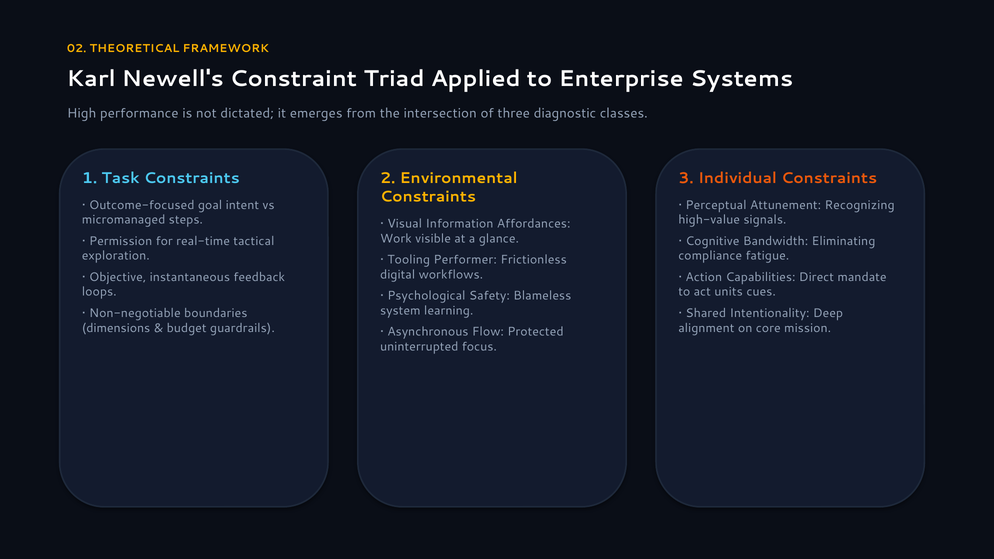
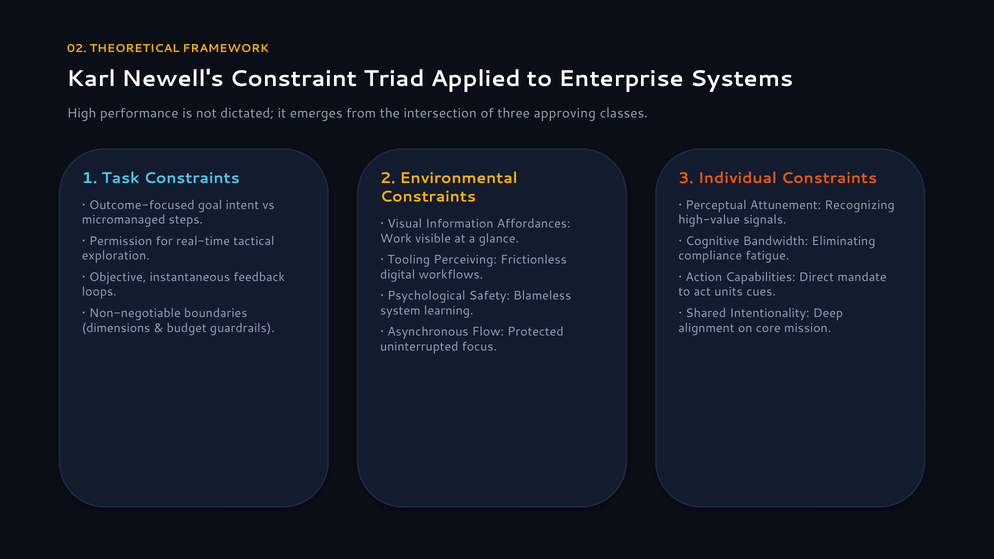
diagnostic: diagnostic -> approving (565, 113)
Performer: Performer -> Perceiving (465, 260)
